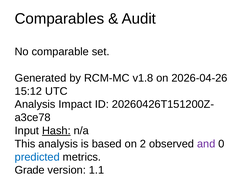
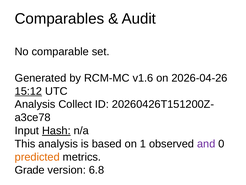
v1.8: v1.8 -> v1.6 (143, 78)
15:12 underline: none -> present (28, 91)
Impact: Impact -> Collect (75, 104)
2: 2 -> 1 (143, 143)
predicted colour: blue -> orange (37, 157)
1.1: 1.1 -> 6.8 (96, 170)
